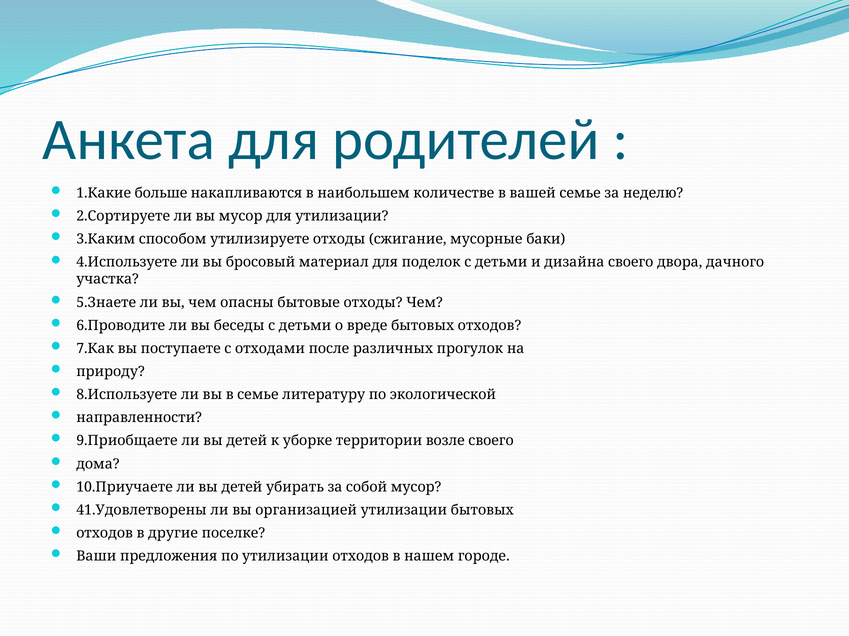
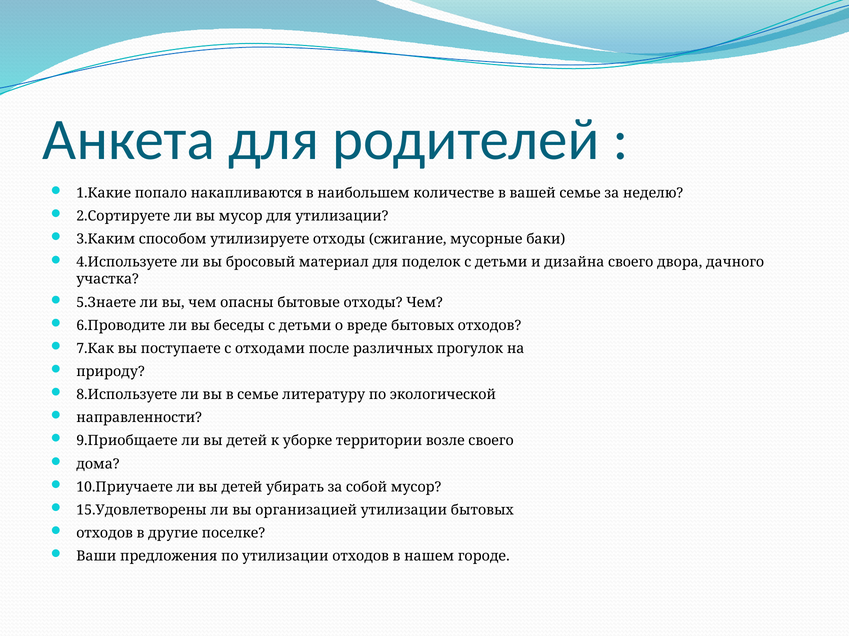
больше: больше -> попало (161, 193)
41.Удовлетворены: 41.Удовлетворены -> 15.Удовлетворены (141, 511)
